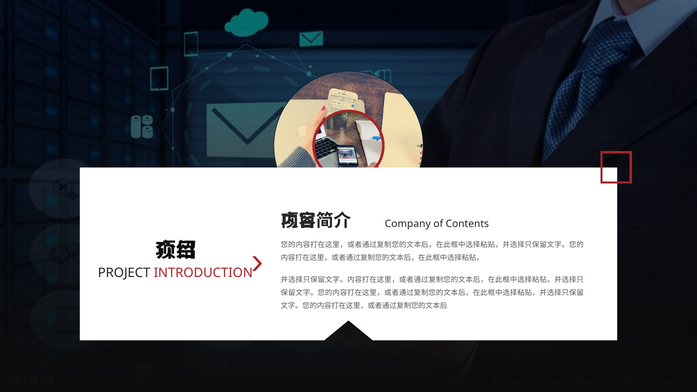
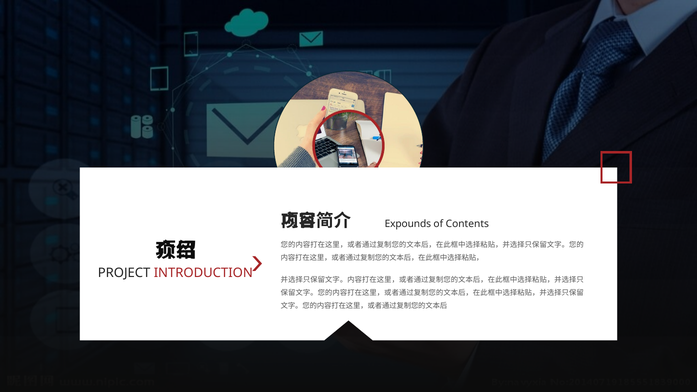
Company: Company -> Expounds (408, 224)
